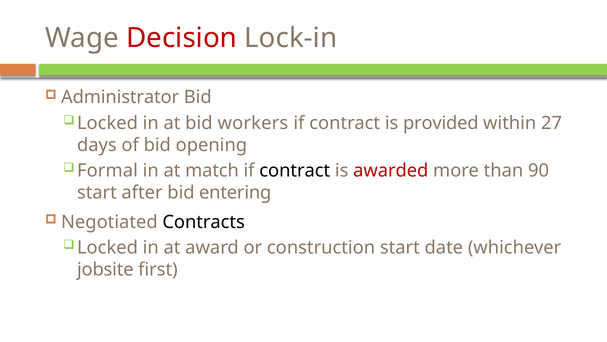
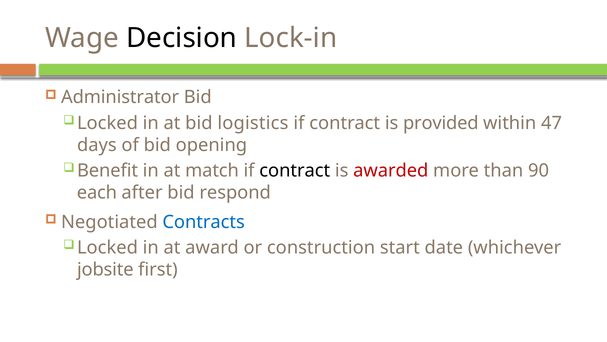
Decision colour: red -> black (182, 38)
workers: workers -> logistics (253, 123)
27: 27 -> 47 (552, 123)
Formal: Formal -> Benefit (108, 170)
start: start -> each (97, 192)
entering: entering -> respond (235, 192)
Contracts colour: black -> blue (204, 222)
